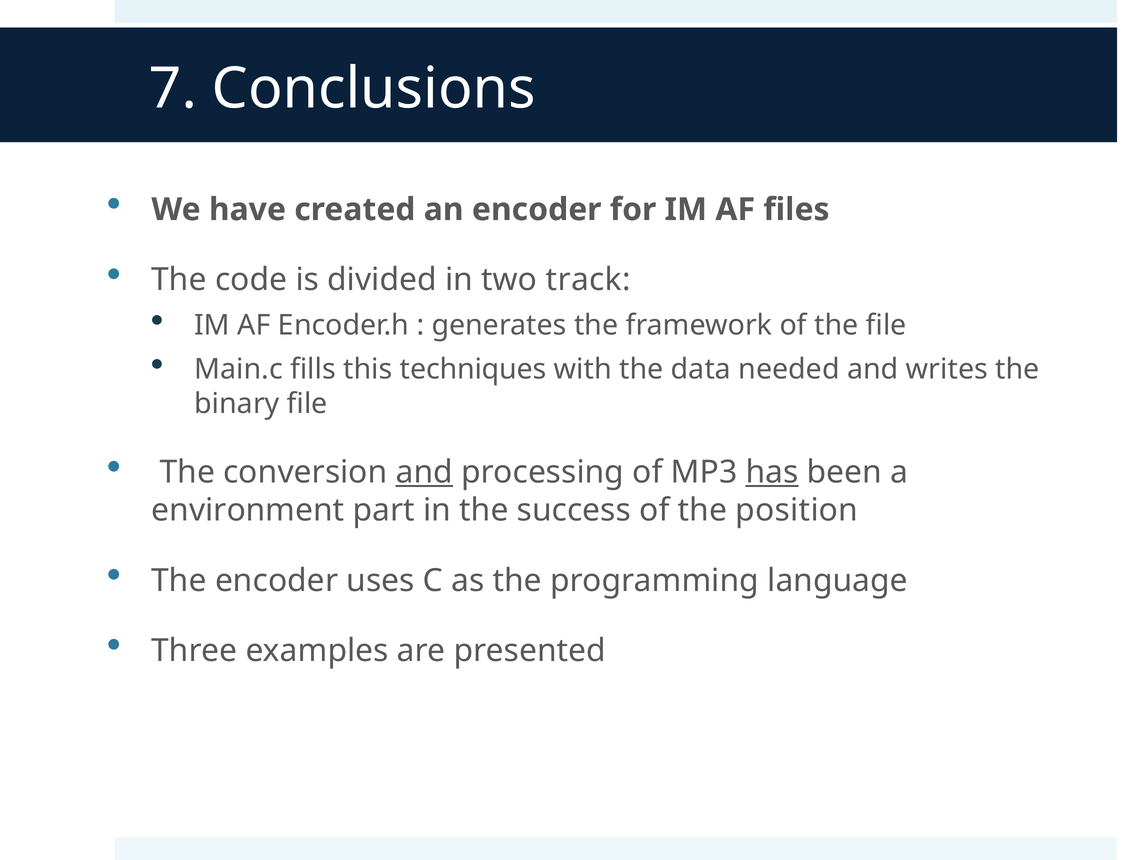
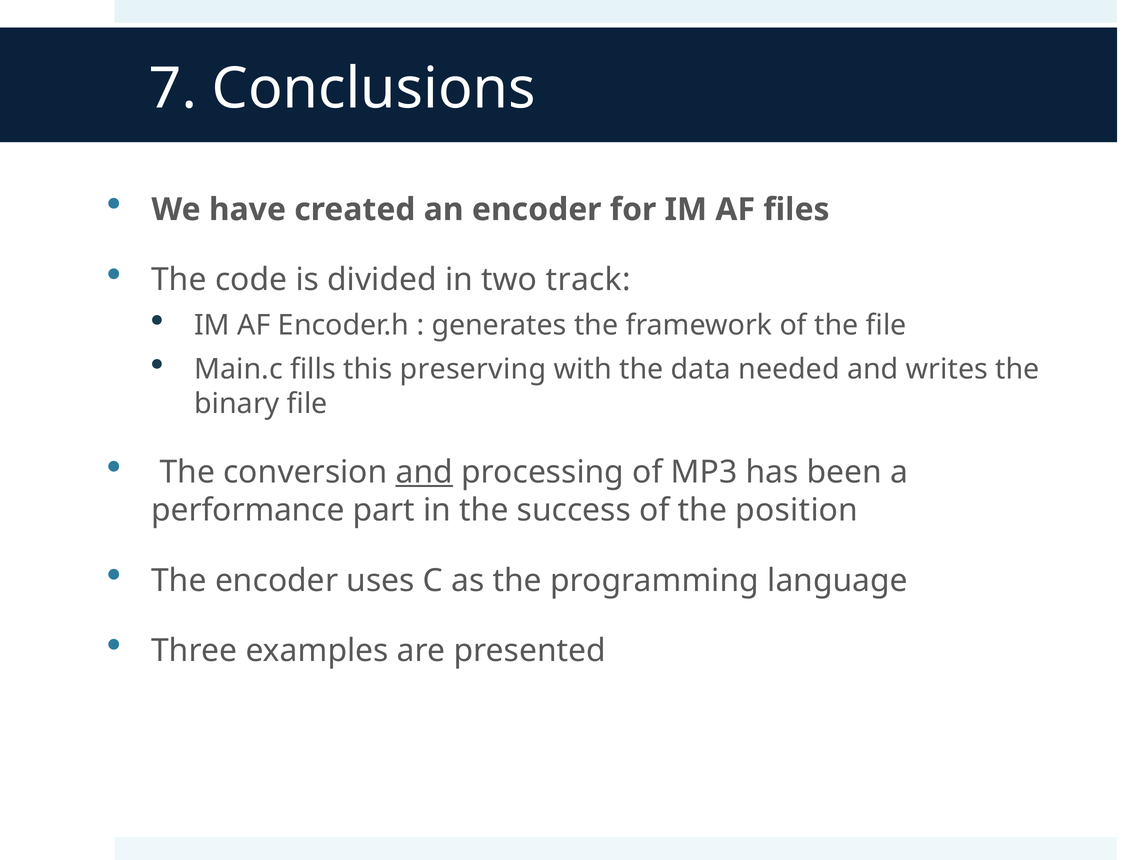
techniques: techniques -> preserving (473, 369)
has underline: present -> none (772, 472)
environment: environment -> performance (248, 510)
